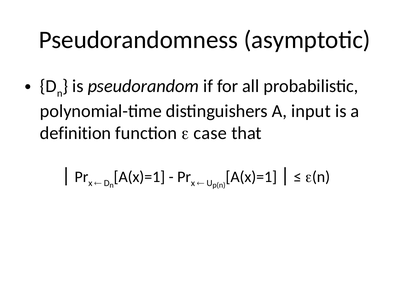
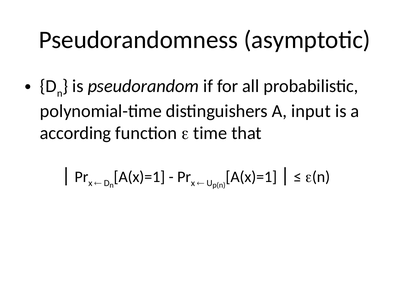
definition: definition -> according (76, 133)
case: case -> time (210, 133)
